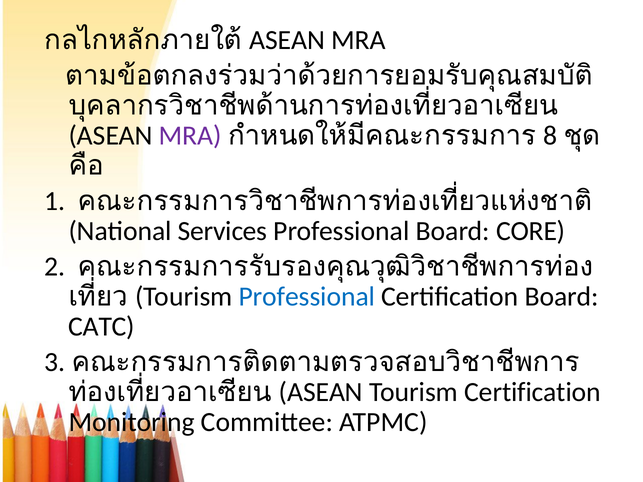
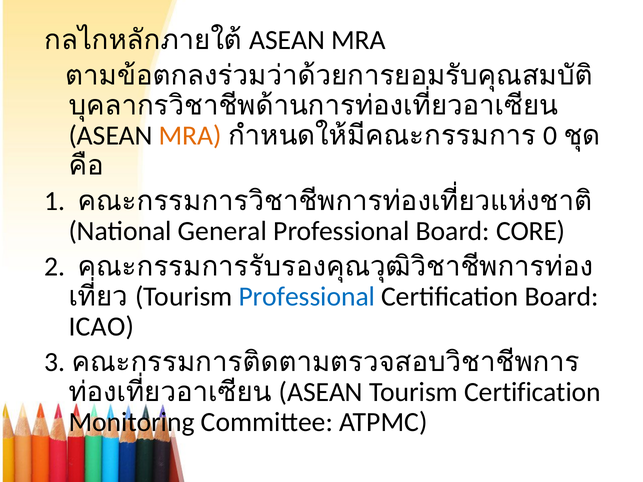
MRA colour: purple -> orange (190, 136)
8: 8 -> 0 (550, 136)
Services: Services -> General (222, 231)
CATC: CATC -> ICAO (101, 327)
